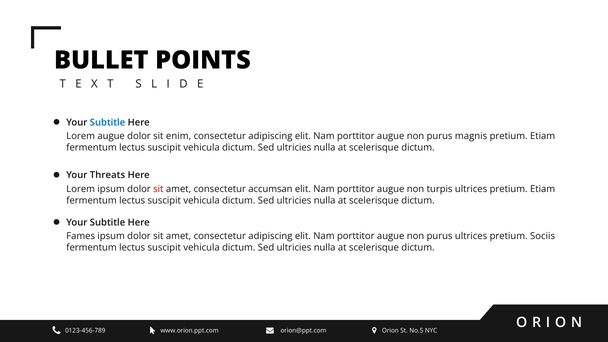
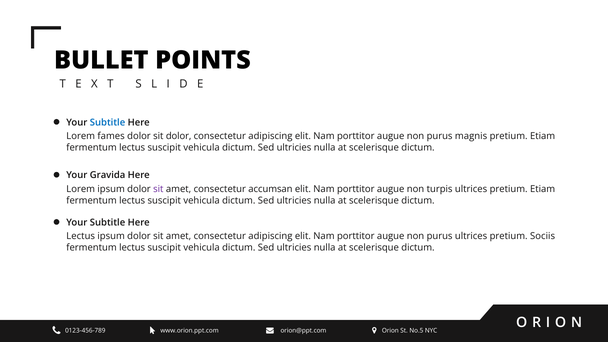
Lorem augue: augue -> fames (111, 136)
sit enim: enim -> dolor (179, 136)
Threats: Threats -> Gravida (108, 175)
sit colour: red -> purple (158, 189)
Fames: Fames -> Lectus (81, 236)
